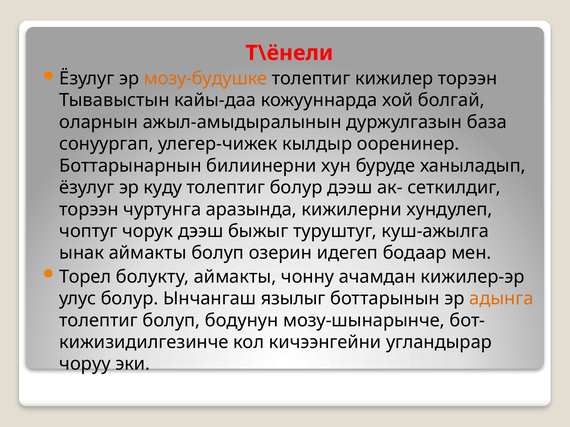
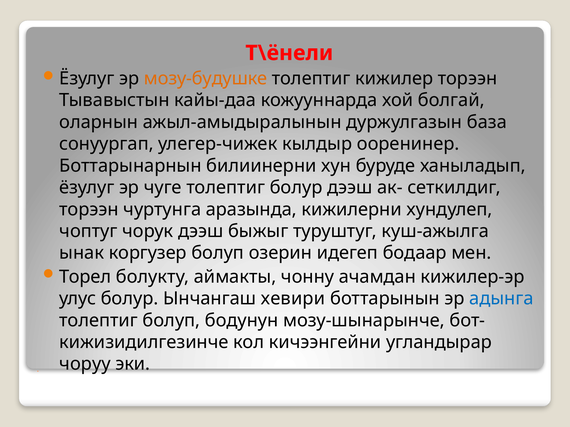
куду: куду -> чуге (163, 188)
ынак аймакты: аймакты -> коргузер (148, 253)
язылыг: язылыг -> хевири (293, 299)
адынга colour: orange -> blue (501, 299)
